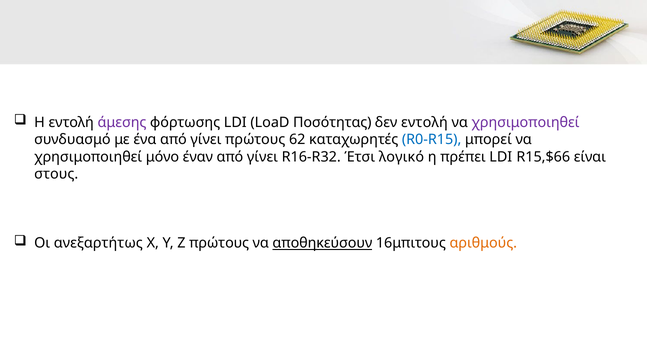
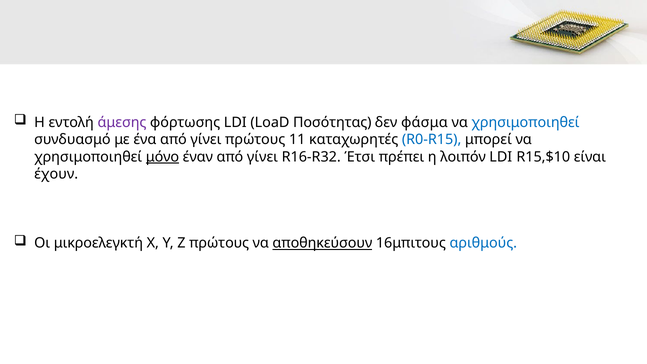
δεν εντολή: εντολή -> φάσμα (424, 122)
χρησιμοποιηθεί colour: purple -> blue (525, 122)
62: 62 -> 11 (297, 140)
μόνο underline: none -> present (162, 157)
λογικό: λογικό -> πρέπει (401, 157)
πρέπει: πρέπει -> λοιπόν (463, 157)
R15,$66: R15,$66 -> R15,$10 (543, 157)
στους: στους -> έχουν (56, 174)
ανεξαρτήτως: ανεξαρτήτως -> μικροελεγκτή (98, 243)
αριθμούς colour: orange -> blue (483, 243)
